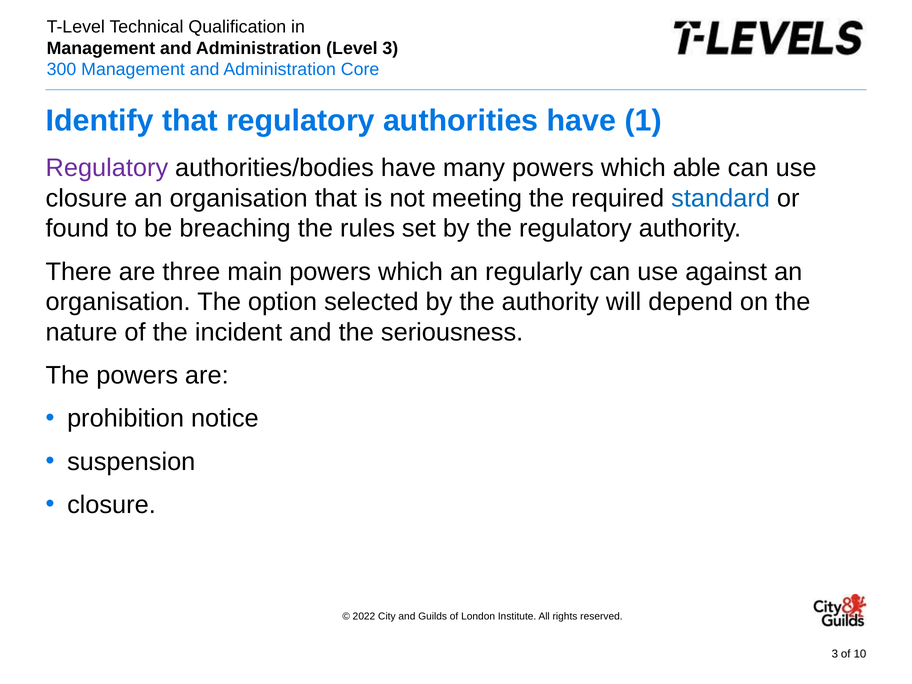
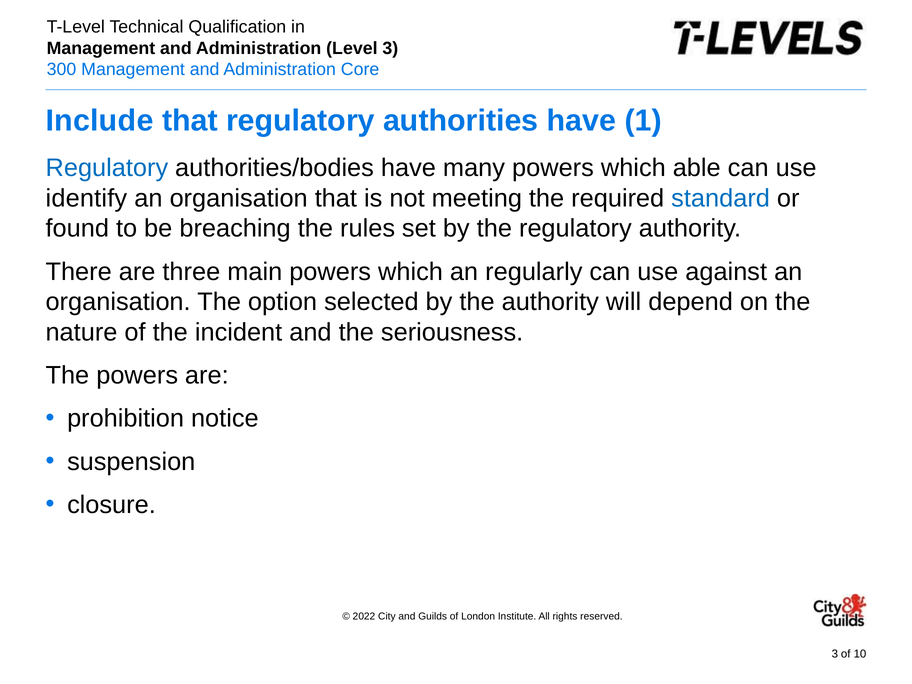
Identify: Identify -> Include (100, 121)
Regulatory colour: purple -> blue (107, 168)
closure: closure -> identify (86, 198)
